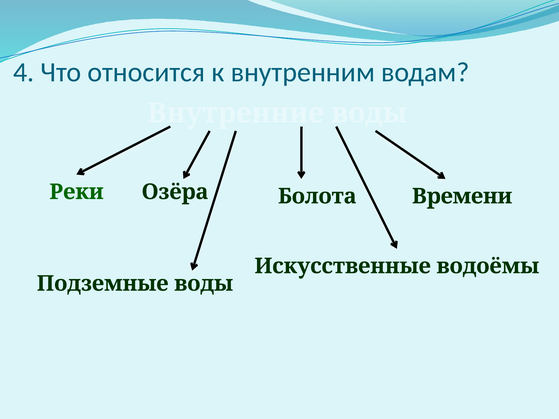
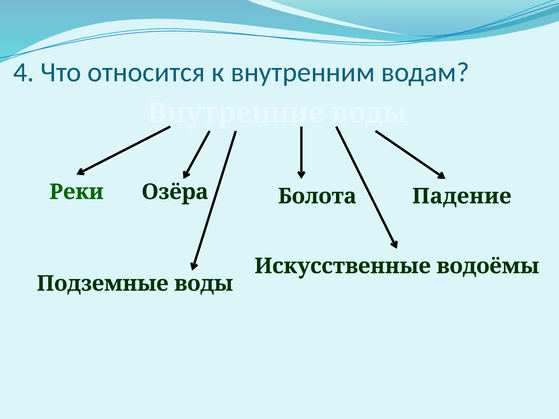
Времени: Времени -> Падение (462, 196)
